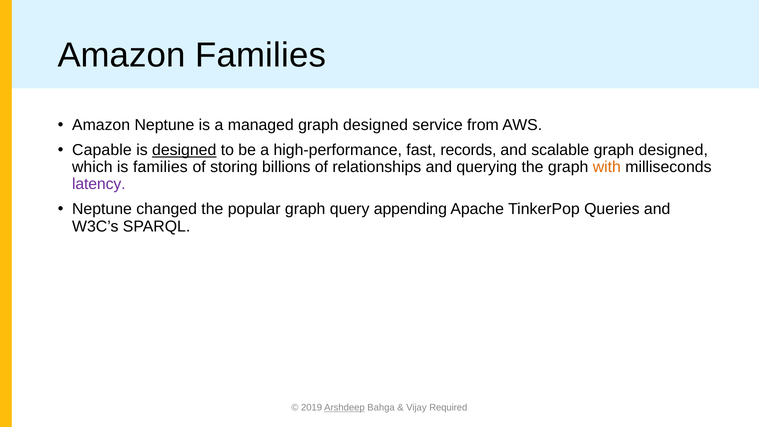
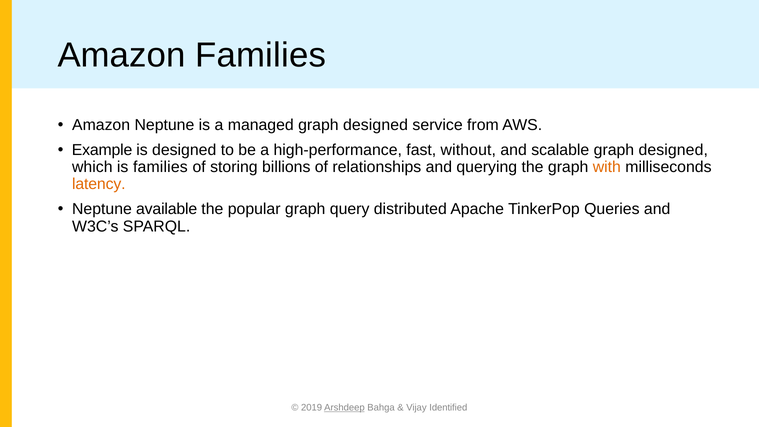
Capable: Capable -> Example (102, 150)
designed underline: present -> none (184, 150)
records: records -> without (468, 150)
latency colour: purple -> orange (99, 184)
changed: changed -> available (167, 209)
appending: appending -> distributed (410, 209)
Required: Required -> Identiﬁed (448, 408)
